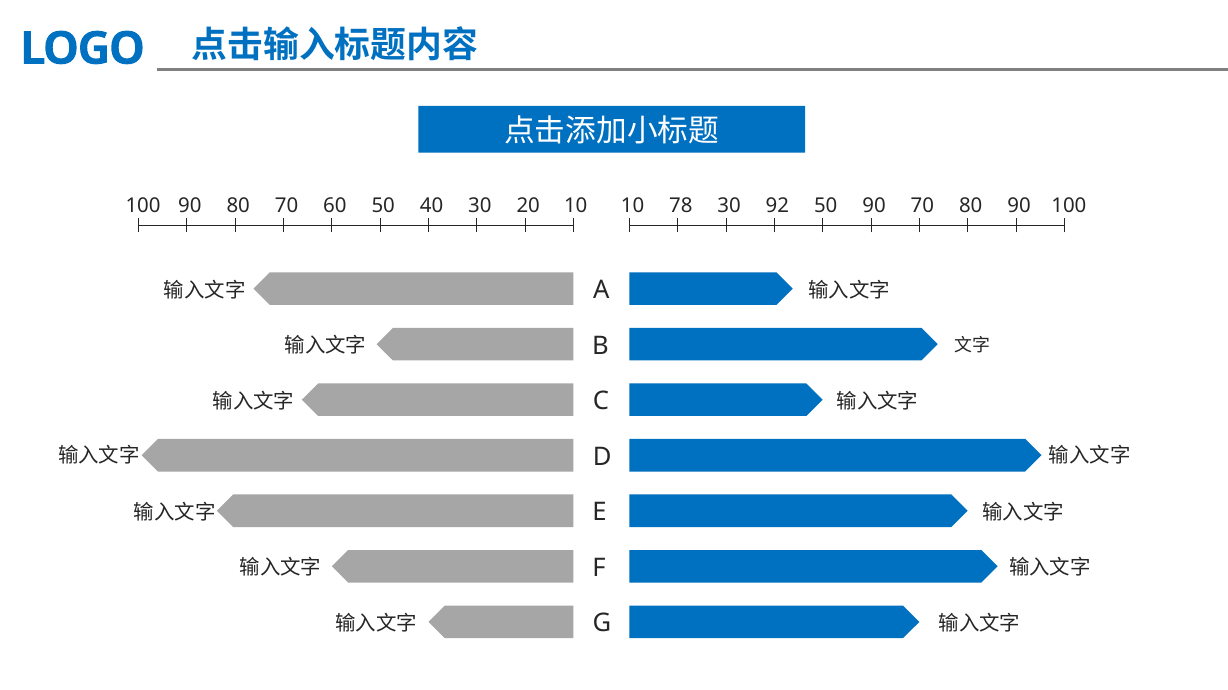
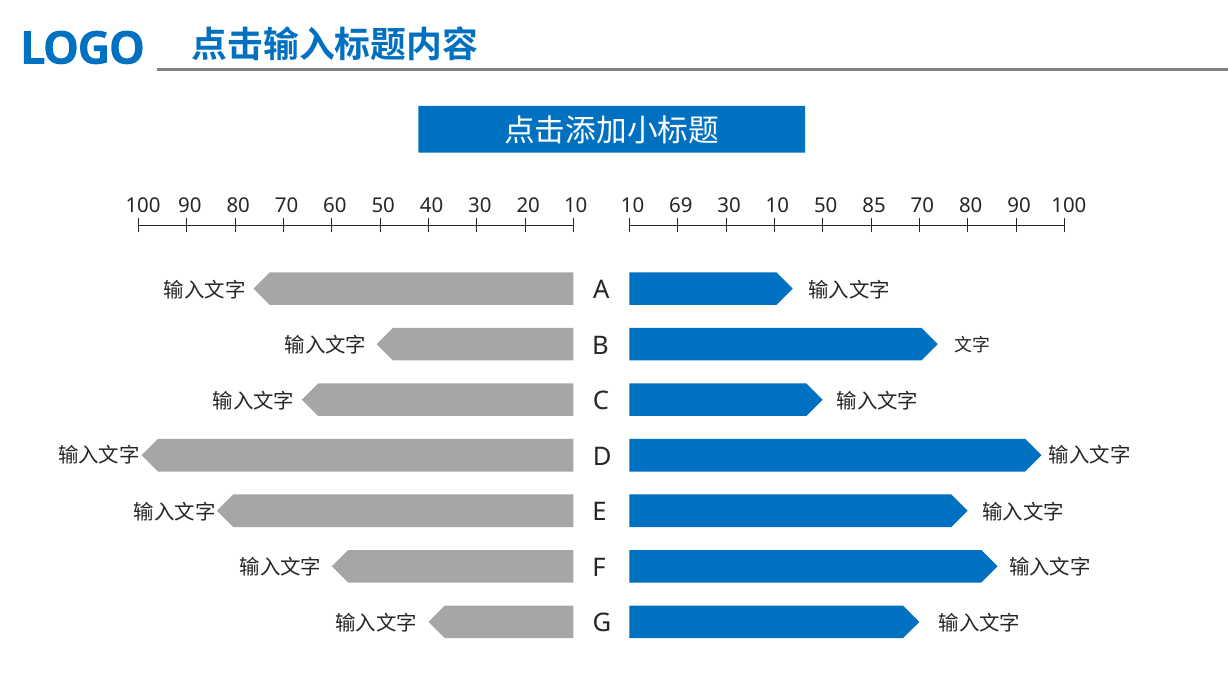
78: 78 -> 69 (681, 206)
30 92: 92 -> 10 (777, 206)
50 90: 90 -> 85 (874, 206)
